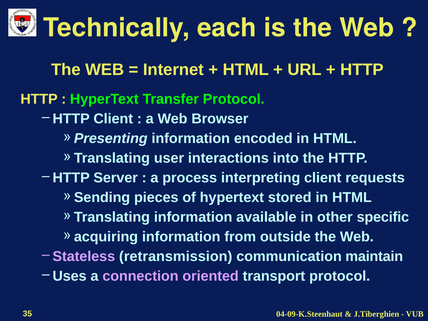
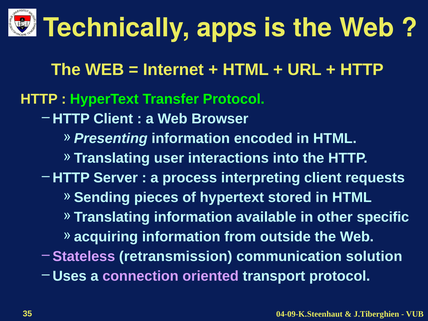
each: each -> apps (227, 28)
maintain: maintain -> solution (374, 257)
